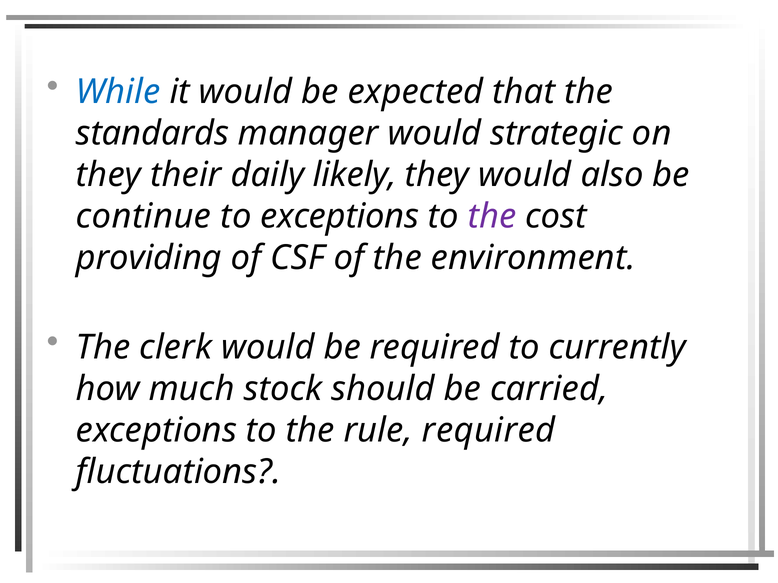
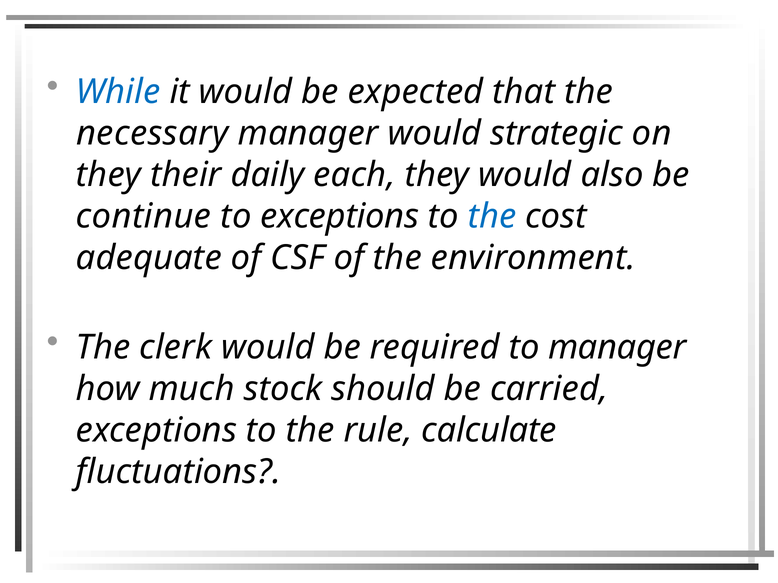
standards: standards -> necessary (152, 133)
likely: likely -> each (354, 175)
the colour: purple -> blue (492, 216)
providing: providing -> adequate (149, 258)
to currently: currently -> manager (617, 348)
rule required: required -> calculate (489, 431)
